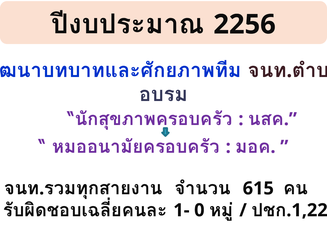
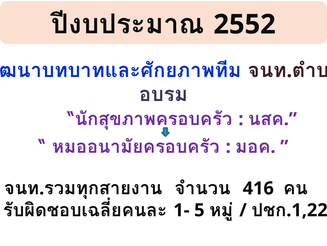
2256: 2256 -> 2552 (245, 24)
615: 615 -> 416 (258, 188)
0: 0 -> 5 (199, 210)
